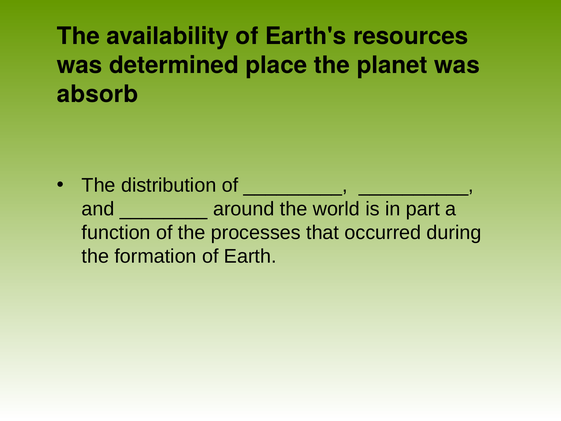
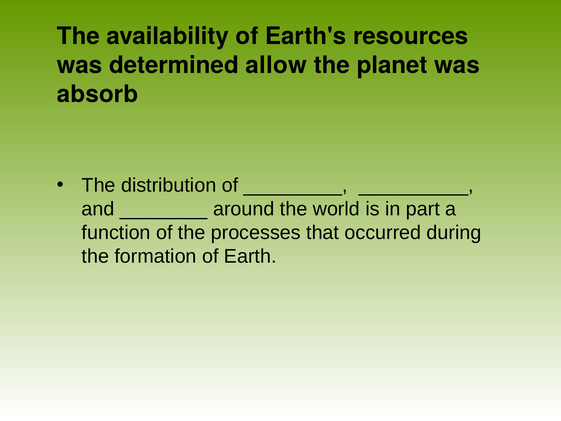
place: place -> allow (276, 65)
